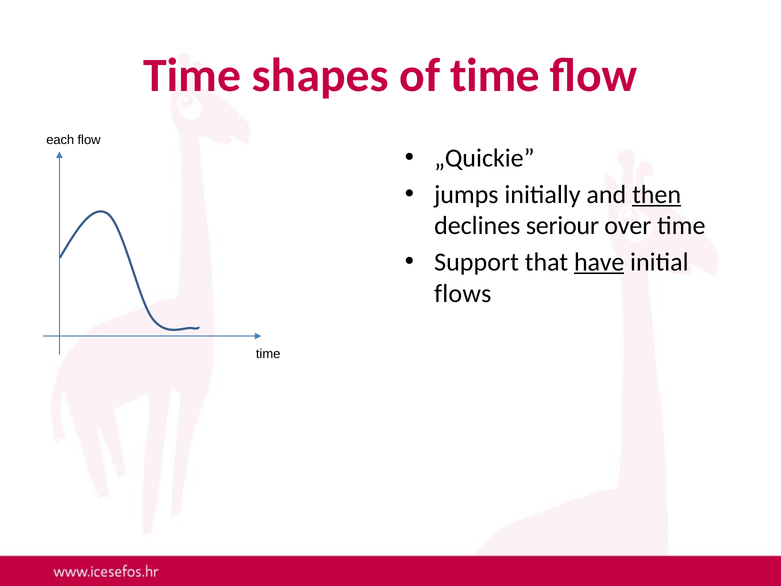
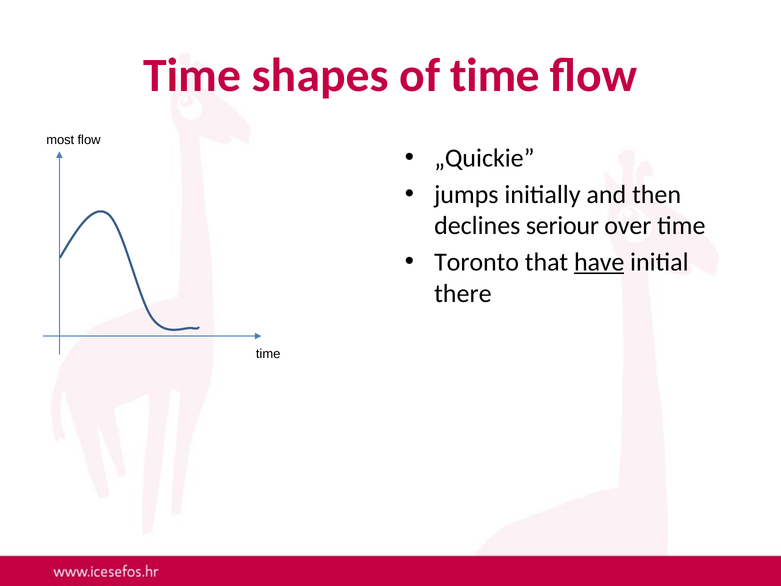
each: each -> most (60, 140)
then underline: present -> none (657, 194)
Support: Support -> Toronto (477, 262)
flows: flows -> there (463, 293)
